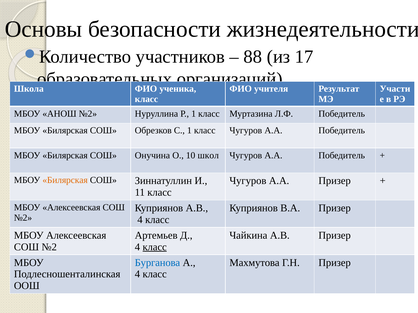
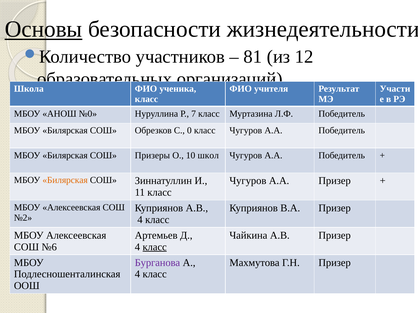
Основы underline: none -> present (43, 29)
88: 88 -> 81 (253, 57)
17: 17 -> 12 (304, 57)
АНОШ №2: №2 -> №0 (88, 114)
Р 1: 1 -> 7 (194, 114)
С 1: 1 -> 0 (189, 131)
Онучина: Онучина -> Призеры (152, 156)
№2: №2 -> №6 (49, 247)
Бурганова colour: blue -> purple (157, 263)
